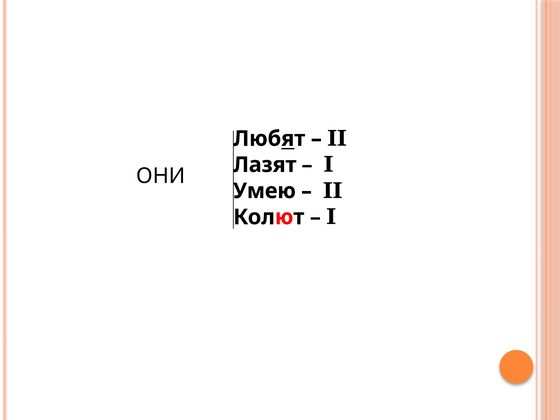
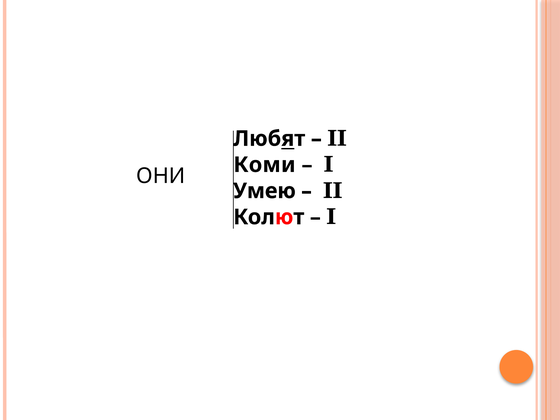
Лазят: Лазят -> Коми (265, 165)
